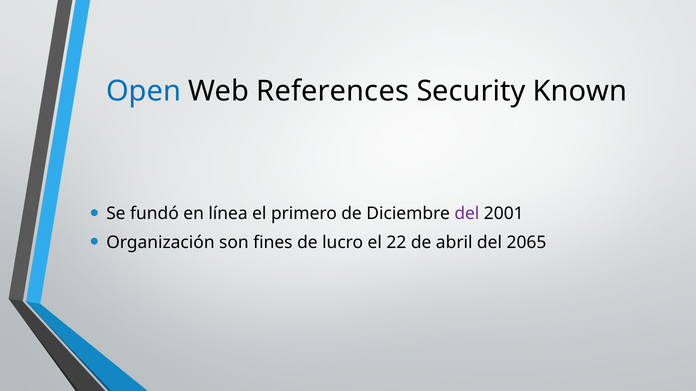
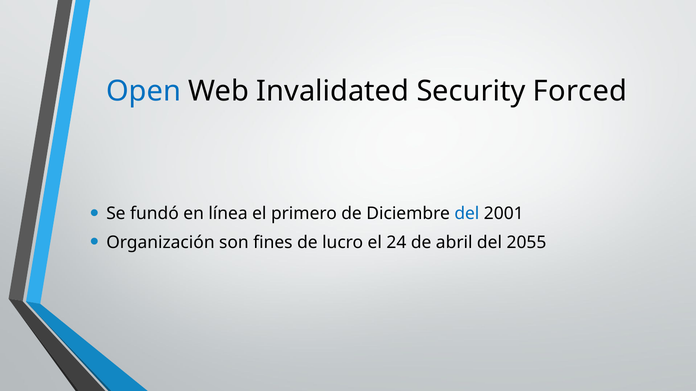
References: References -> Invalidated (333, 91)
Known: Known -> Forced (580, 91)
del colour: purple -> blue (467, 214)
22: 22 -> 24 (396, 243)
2065: 2065 -> 2055 (526, 243)
